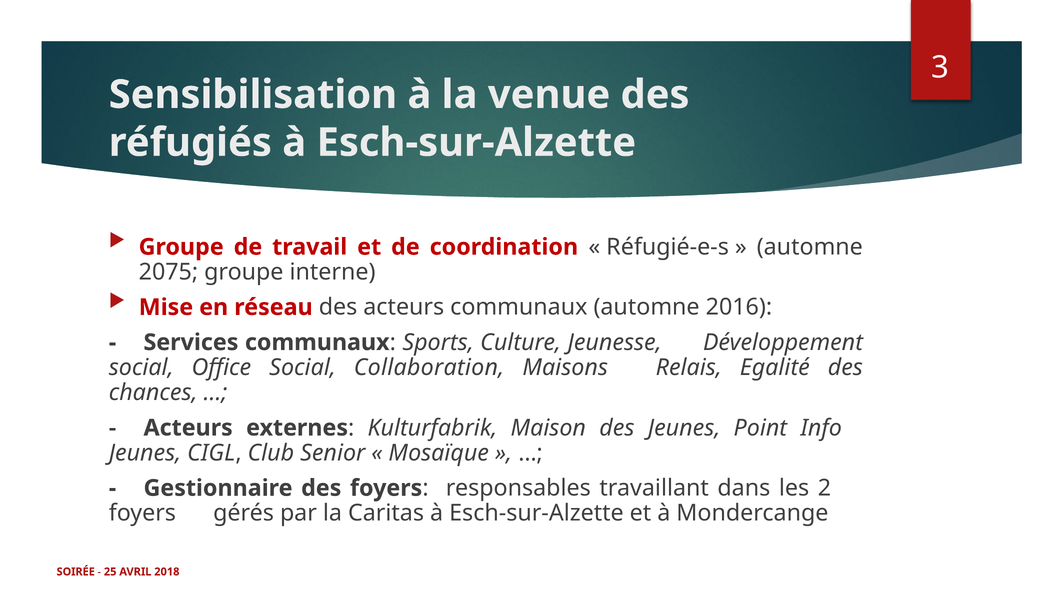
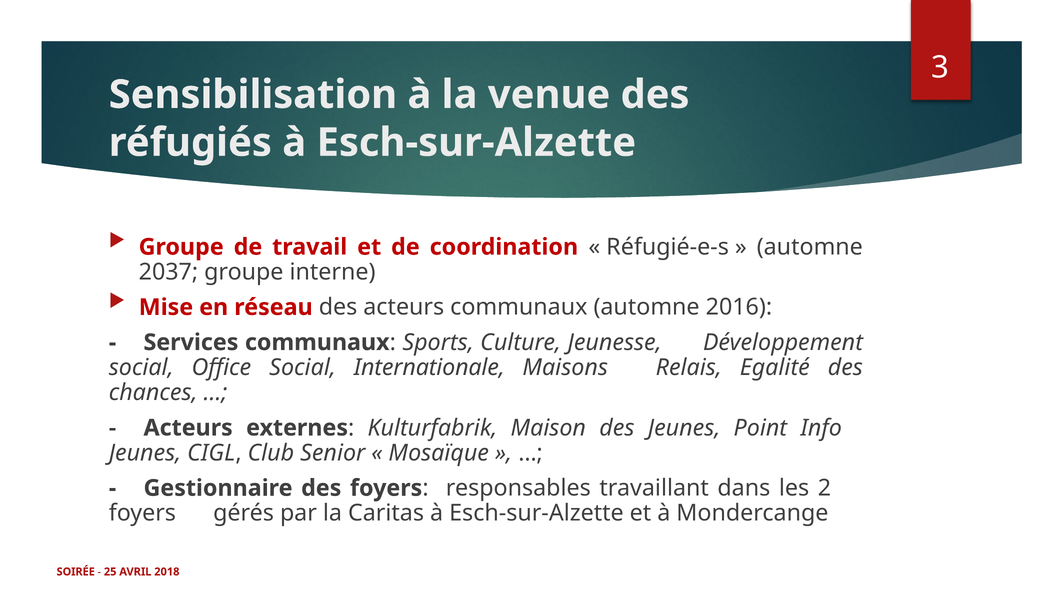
2075: 2075 -> 2037 (168, 272)
Collaboration: Collaboration -> Internationale (429, 367)
